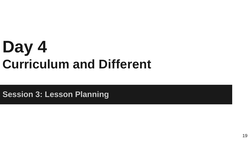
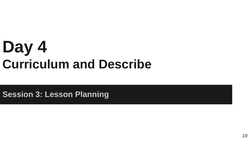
Different: Different -> Describe (125, 64)
